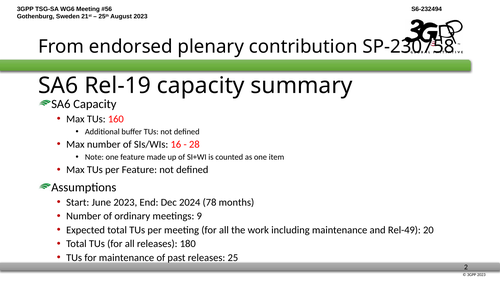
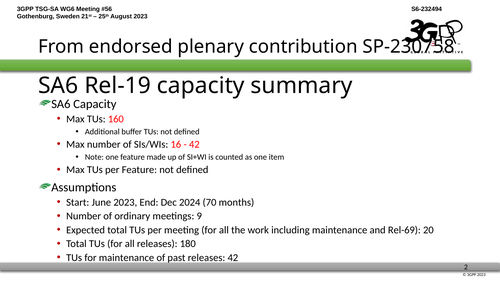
28: 28 -> 42 (194, 144)
78: 78 -> 70 (210, 202)
Rel-49: Rel-49 -> Rel-69 (404, 230)
releases 25: 25 -> 42 (233, 258)
